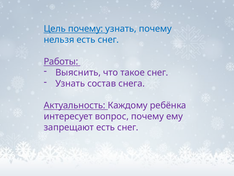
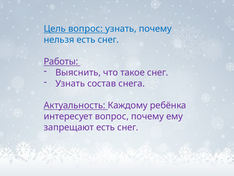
Цель почему: почему -> вопрос (85, 29)
